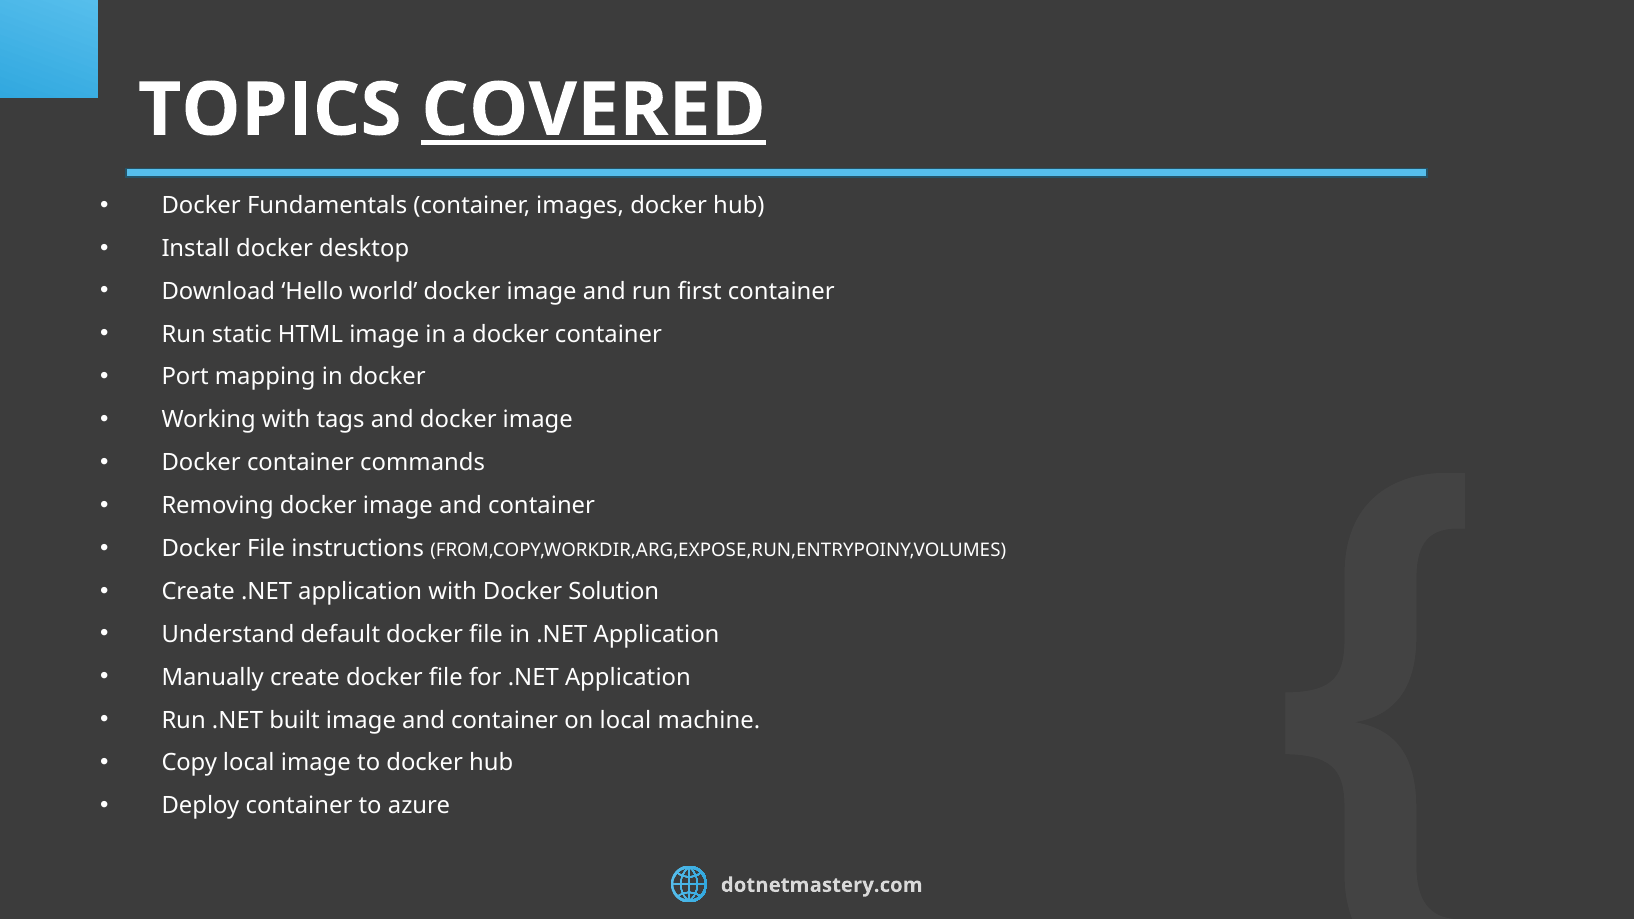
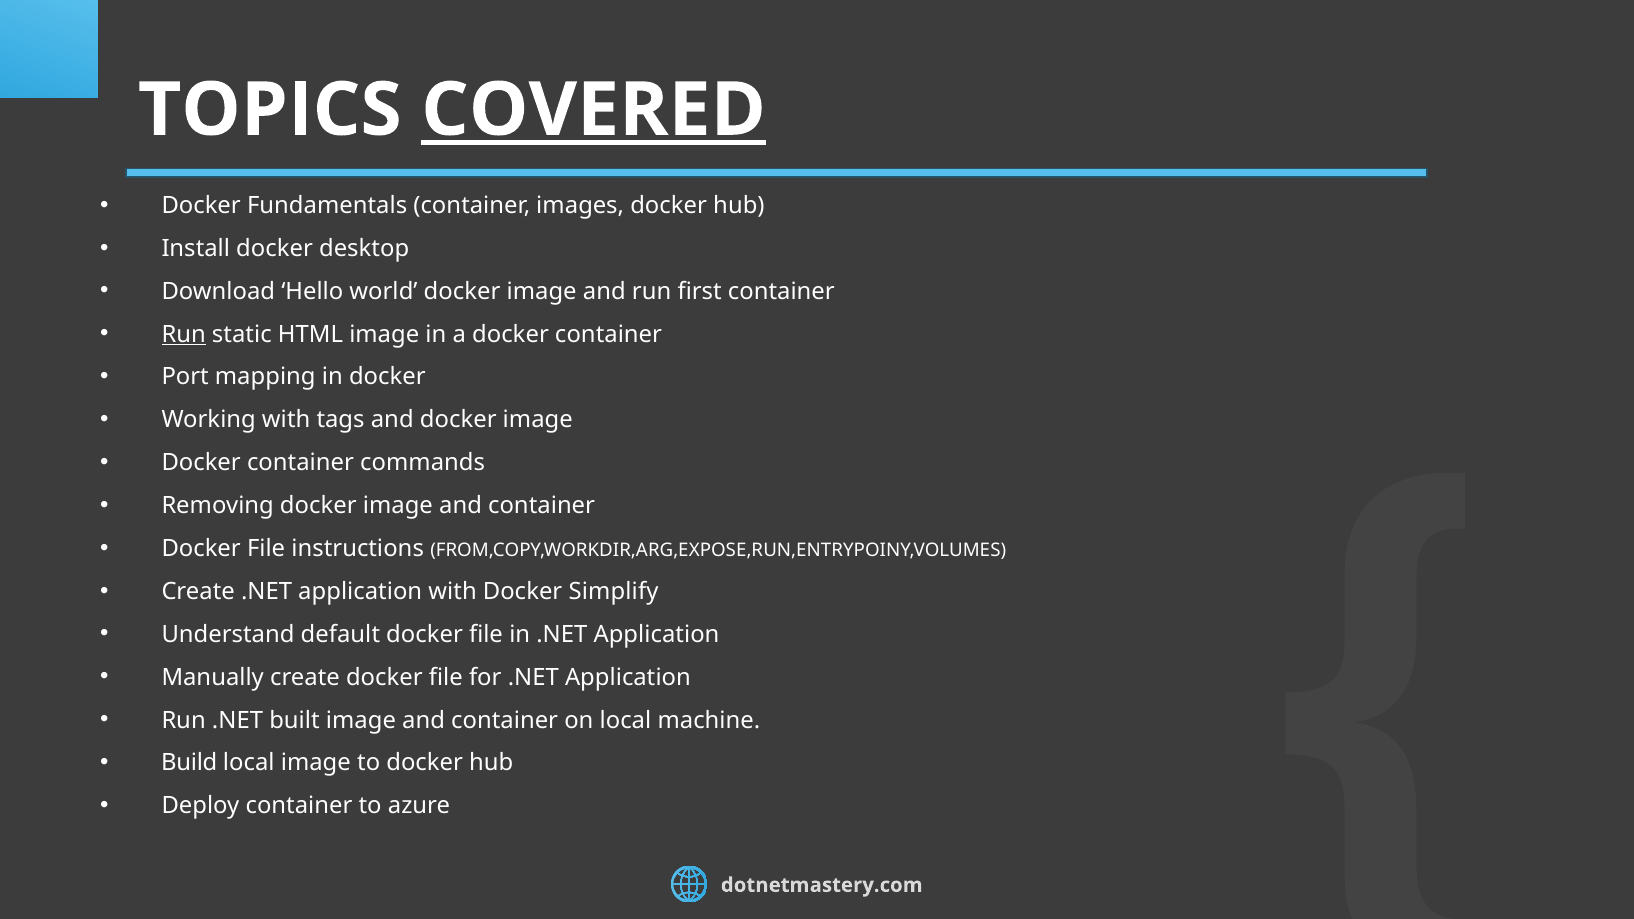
Run underline: none -> present (184, 334)
Solution: Solution -> Simplify (614, 591)
Copy: Copy -> Build (189, 763)
